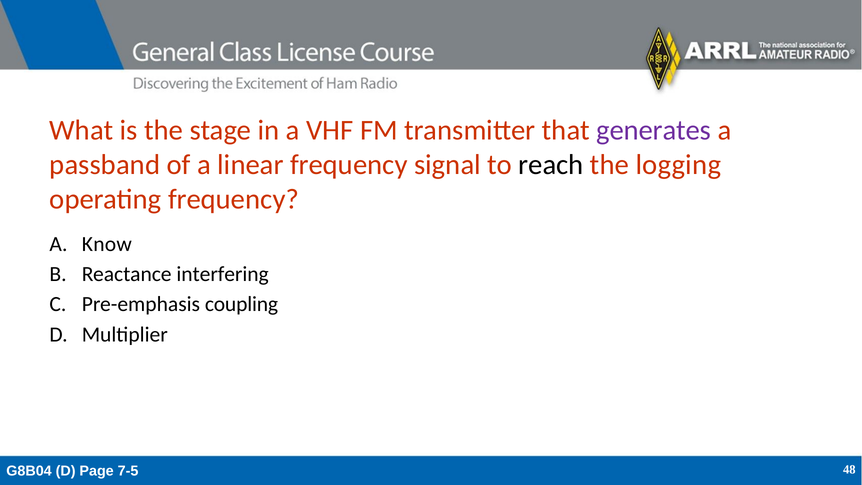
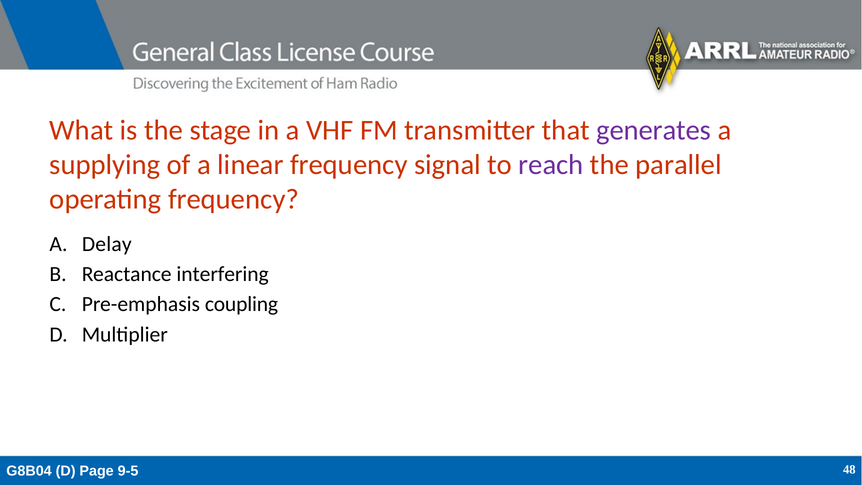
passband: passband -> supplying (105, 165)
reach colour: black -> purple (551, 165)
logging: logging -> parallel (679, 165)
Know: Know -> Delay (107, 244)
7-5: 7-5 -> 9-5 (128, 471)
